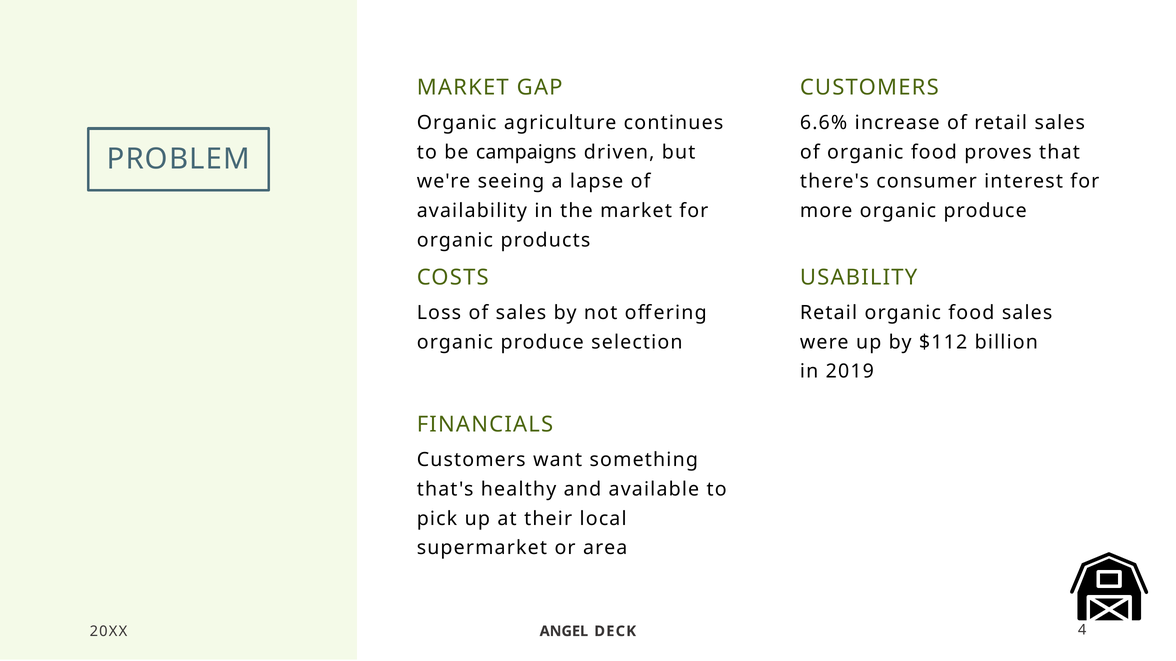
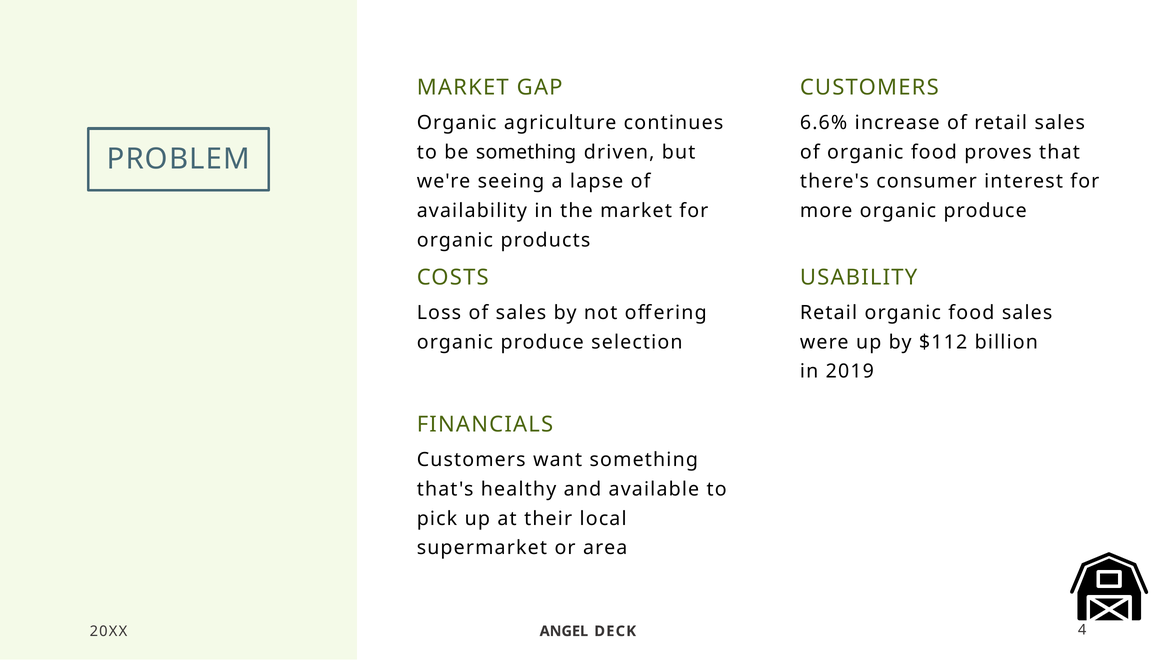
be campaigns: campaigns -> something (526, 152)
